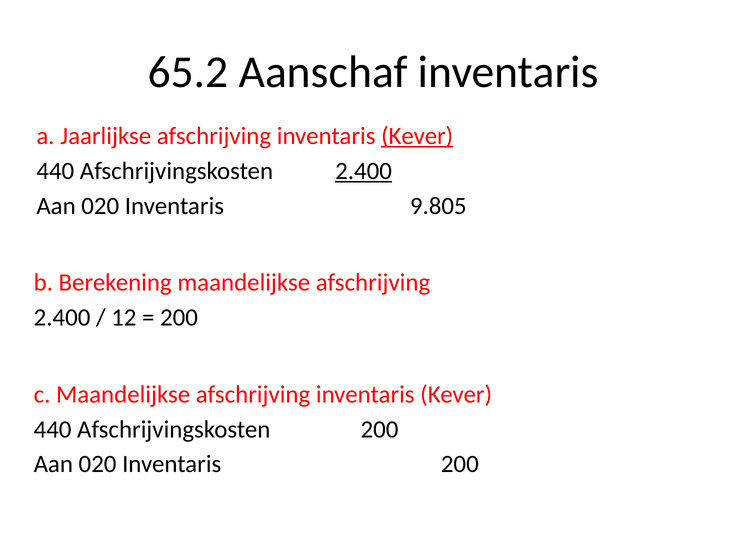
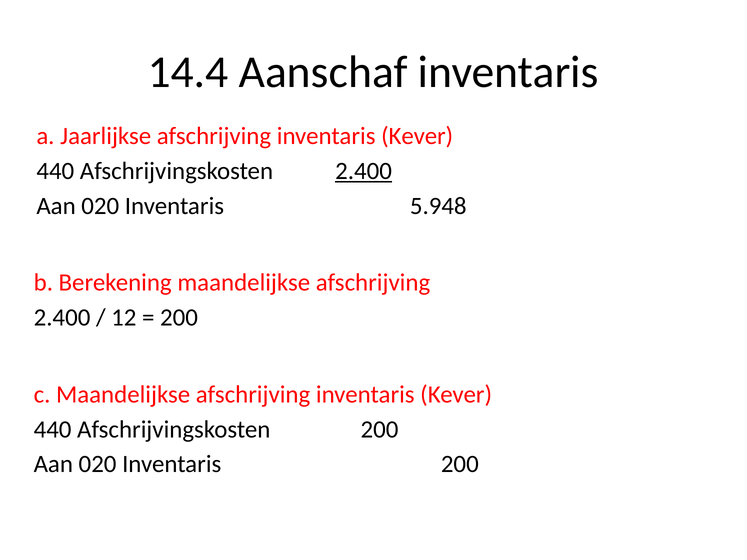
65.2: 65.2 -> 14.4 (188, 72)
Kever underline: present -> none (417, 136)
9.805: 9.805 -> 5.948 (438, 206)
